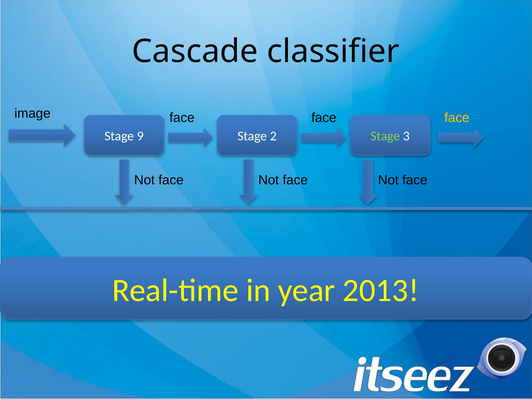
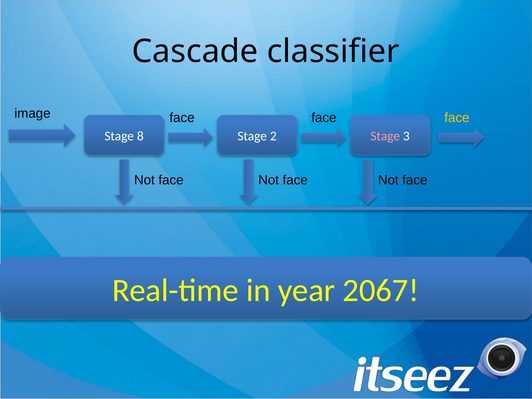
9: 9 -> 8 (140, 136)
Stage colour: light green -> pink (385, 136)
2013: 2013 -> 2067 (381, 290)
